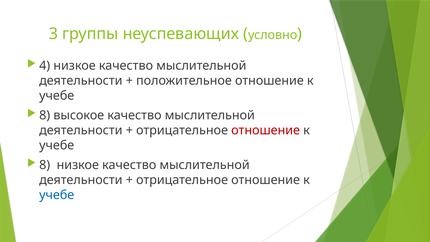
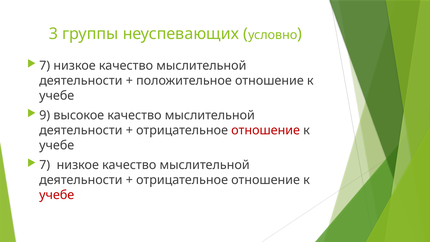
4: 4 -> 7 (45, 66)
8: 8 -> 9 (45, 115)
8: 8 -> 7 (45, 165)
учебе colour: blue -> red (57, 195)
